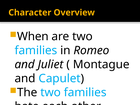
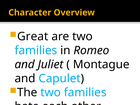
When: When -> Great (33, 36)
